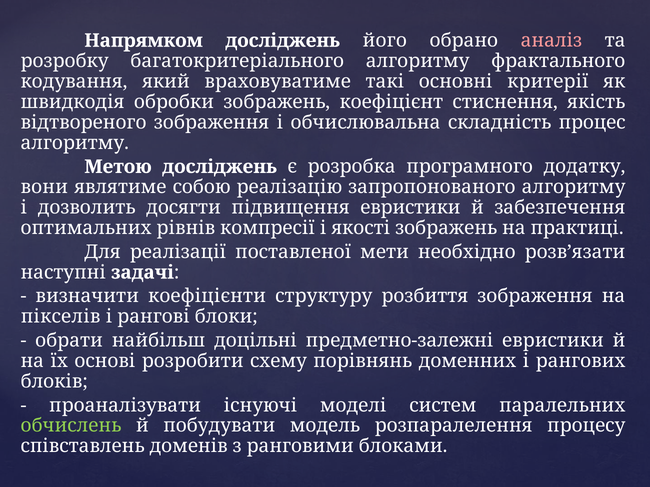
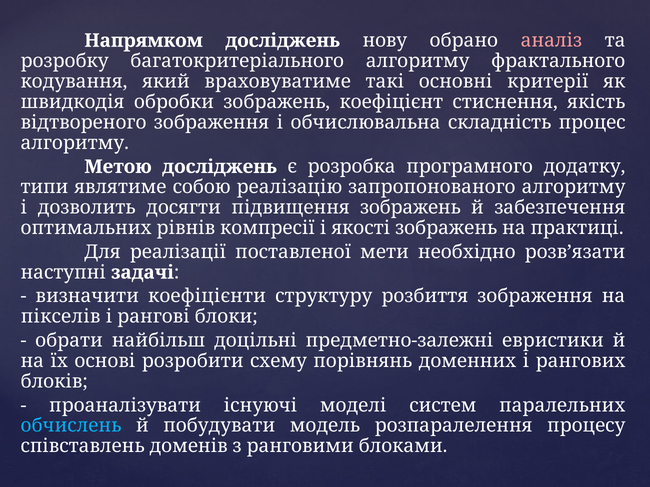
його: його -> нову (385, 41)
вони: вони -> типи (44, 187)
підвищення евристики: евристики -> зображень (410, 208)
обчислень colour: light green -> light blue (71, 426)
